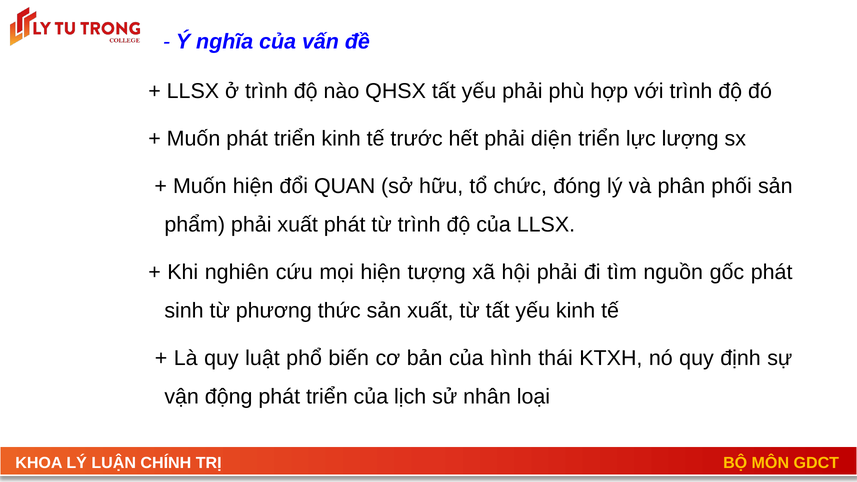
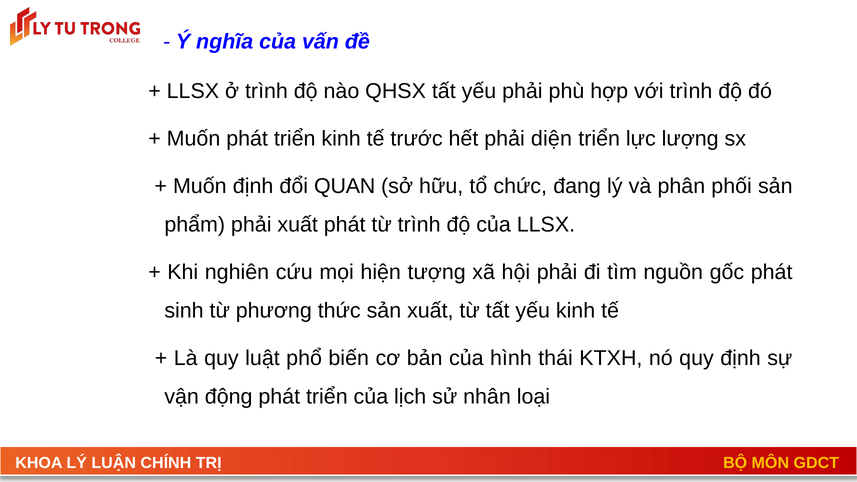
Muốn hiện: hiện -> định (253, 186)
đóng: đóng -> đang (577, 186)
